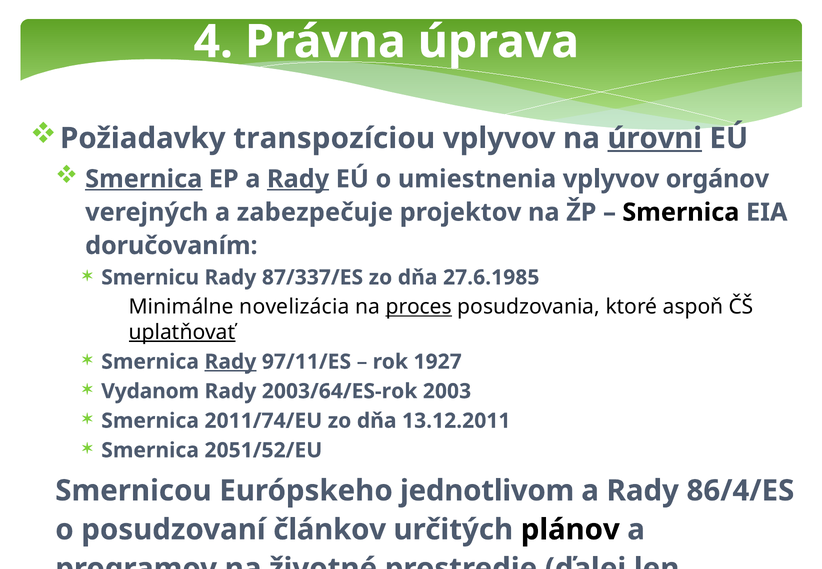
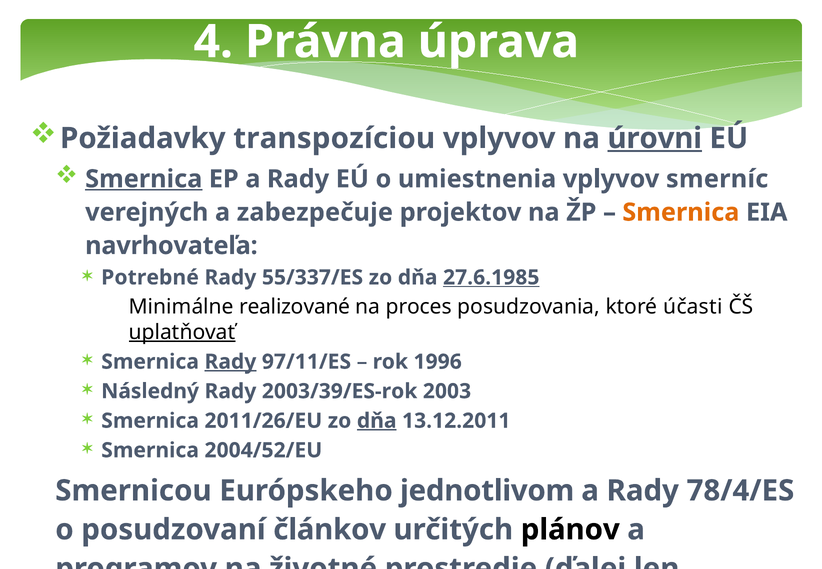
Rady underline: present -> none (298, 179)
orgánov: orgánov -> smerníc (717, 179)
Smernica colour: black -> orange (681, 212)
doručovaním: doručovaním -> navrhovateľa (171, 246)
Smernicu: Smernicu -> Potrebné (150, 277)
87/337/ES: 87/337/ES -> 55/337/ES (313, 277)
27.6.1985 underline: none -> present (491, 277)
novelizácia: novelizácia -> realizované (295, 307)
proces underline: present -> none (419, 307)
aspoň: aspoň -> účasti (693, 307)
1927: 1927 -> 1996 (438, 362)
Vydanom: Vydanom -> Následný (150, 391)
2003/64/ES-rok: 2003/64/ES-rok -> 2003/39/ES-rok (340, 391)
2011/74/EU: 2011/74/EU -> 2011/26/EU (263, 421)
dňa underline: none -> present (377, 421)
2051/52/EU: 2051/52/EU -> 2004/52/EU (263, 450)
86/4/ES: 86/4/ES -> 78/4/ES (740, 491)
